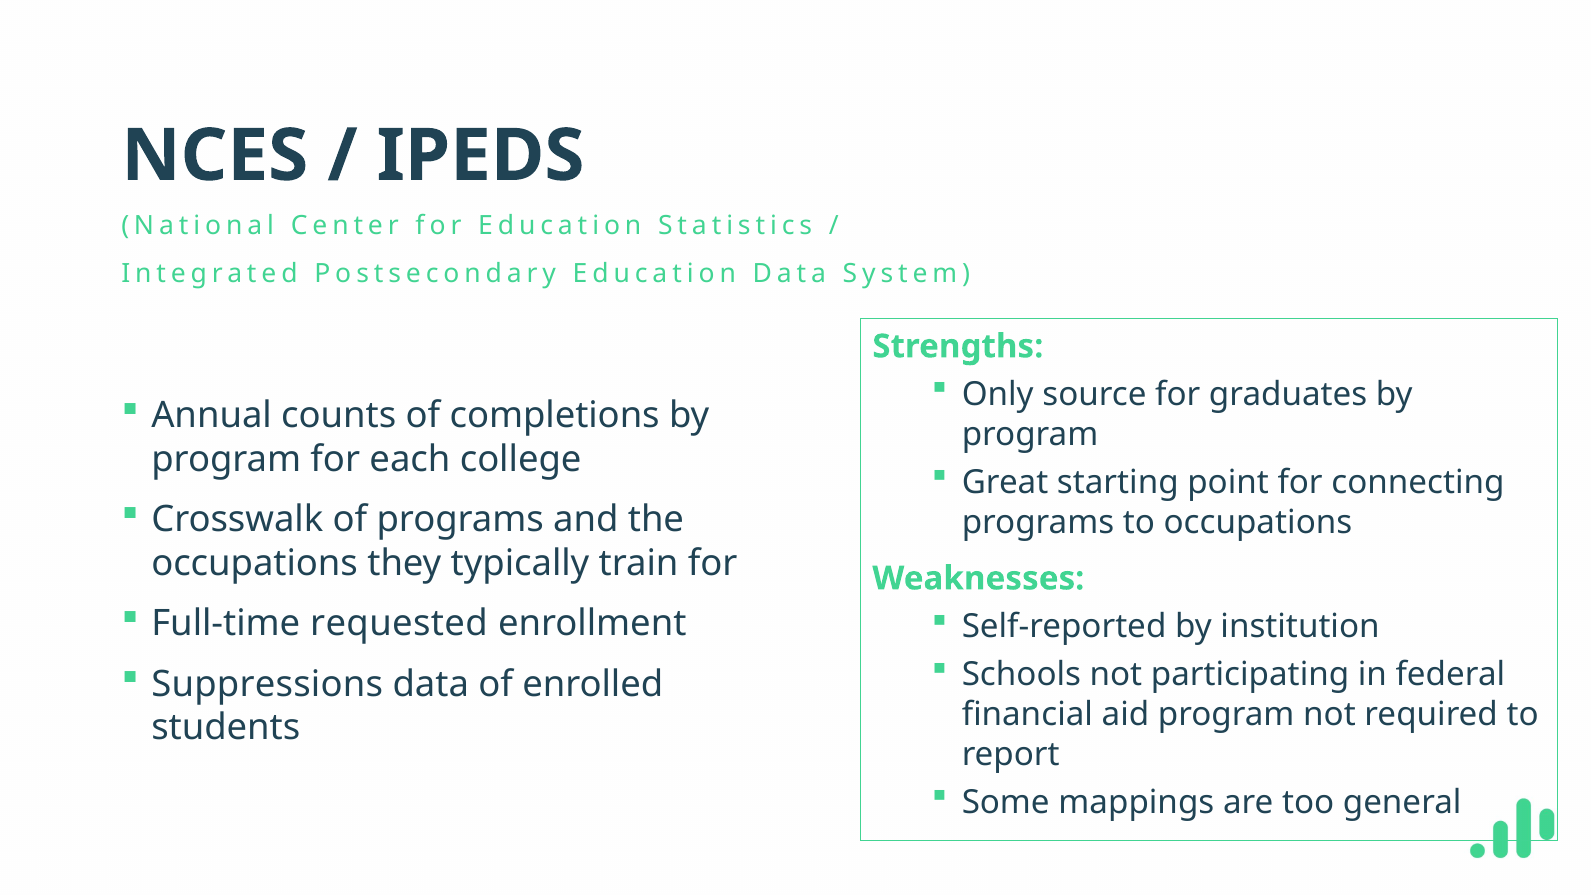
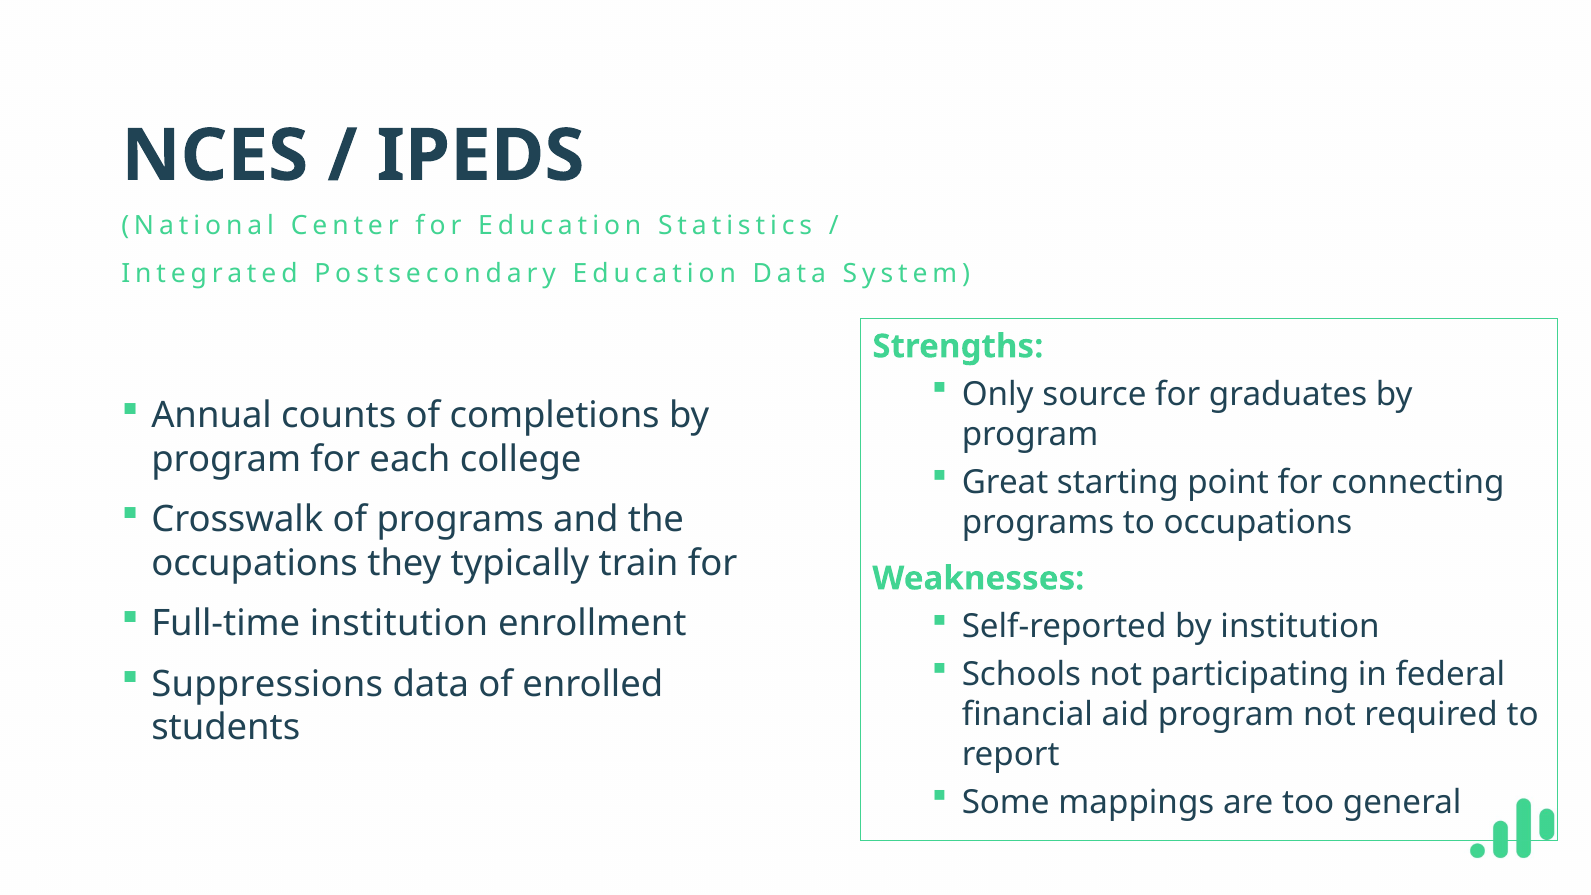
Full-time requested: requested -> institution (399, 624)
